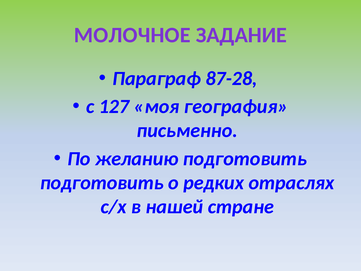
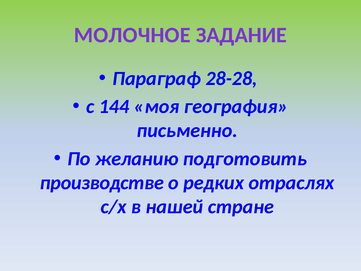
87-28: 87-28 -> 28-28 (231, 78)
127: 127 -> 144 (114, 106)
подготовить: подготовить -> производстве (102, 183)
